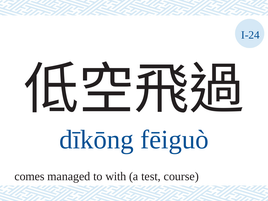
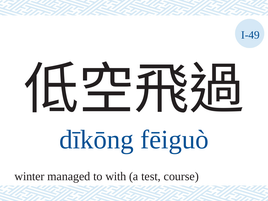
I-24: I-24 -> I-49 (250, 35)
comes: comes -> winter (30, 176)
